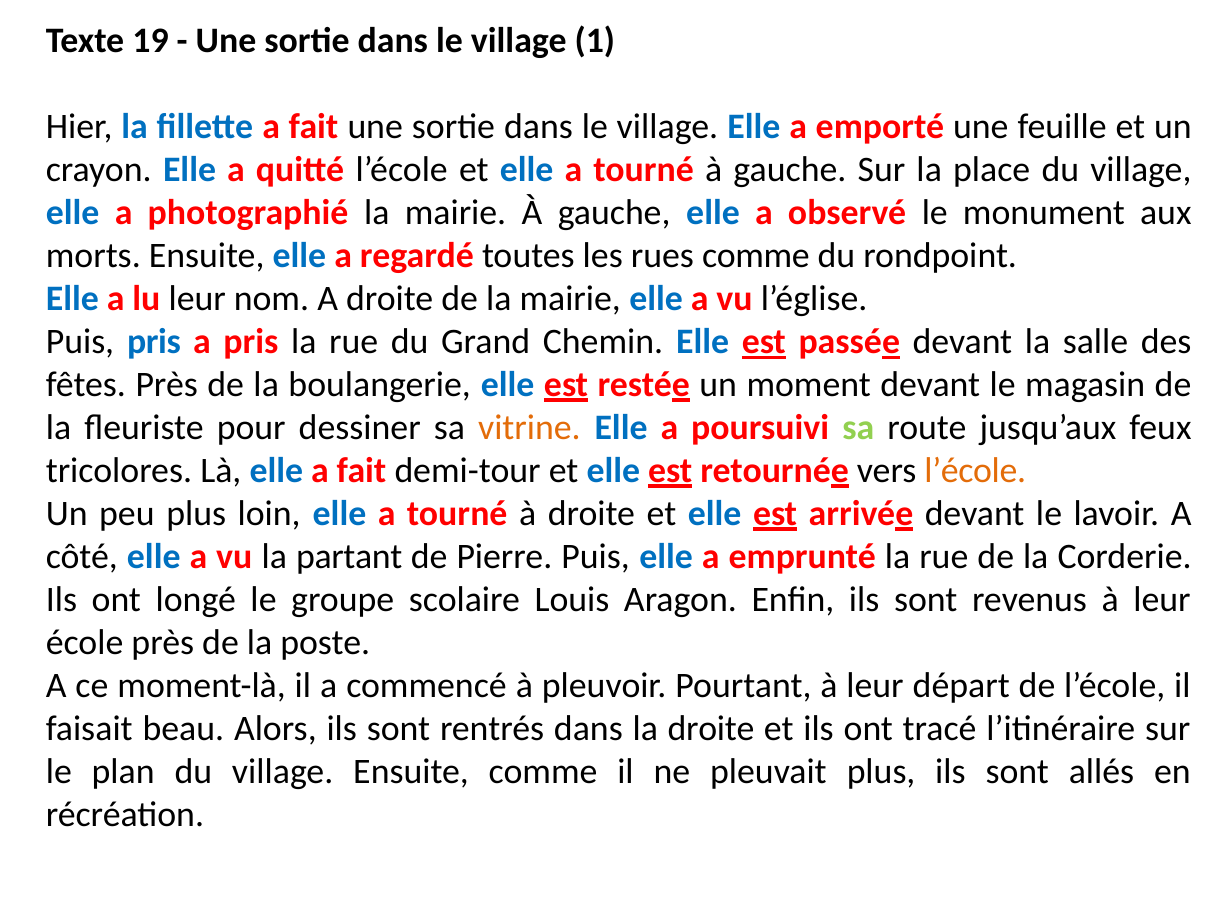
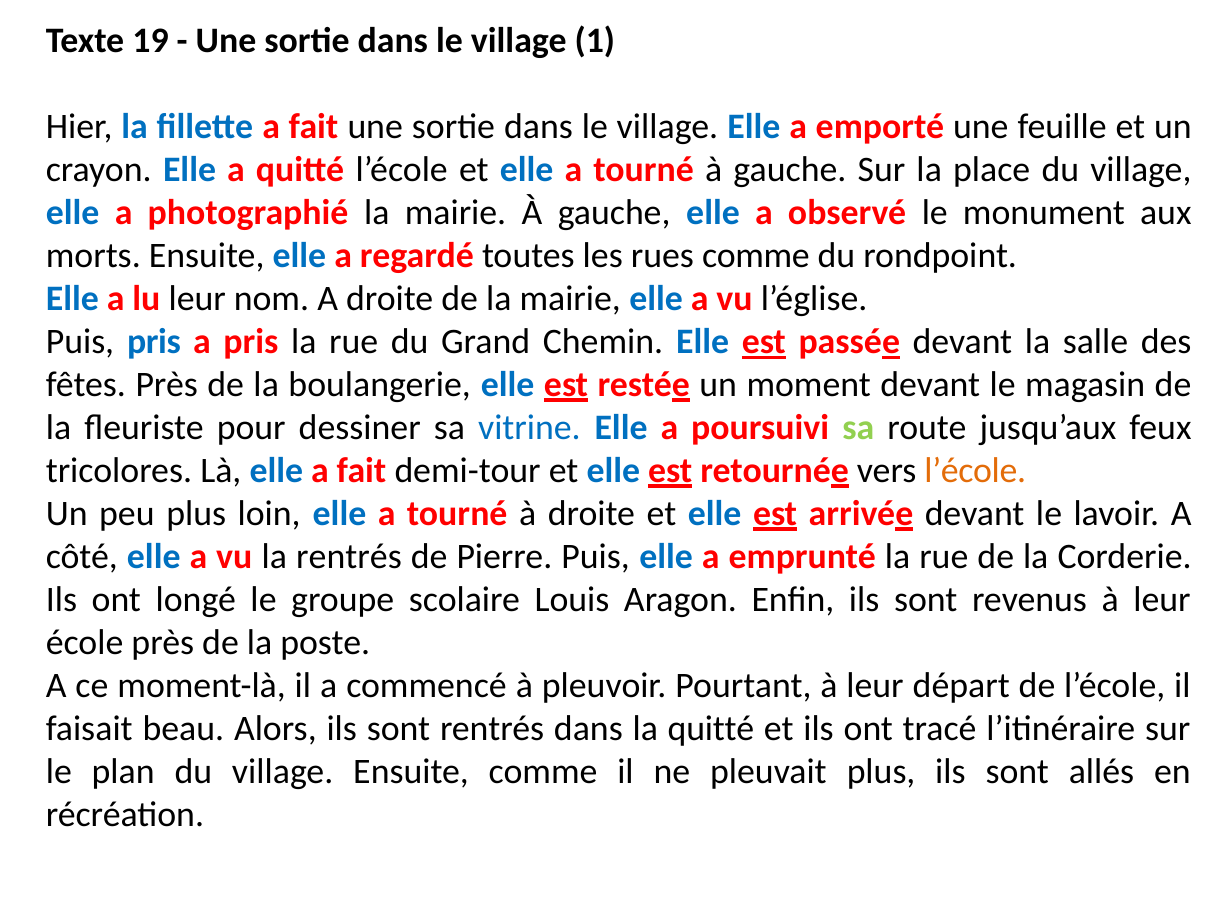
vitrine colour: orange -> blue (529, 428)
la partant: partant -> rentrés (349, 557)
la droite: droite -> quitté (711, 729)
